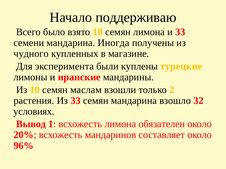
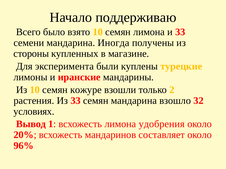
чудного: чудного -> стороны (31, 54)
маслам: маслам -> кожуре (86, 90)
обязателен: обязателен -> удобрения (162, 124)
